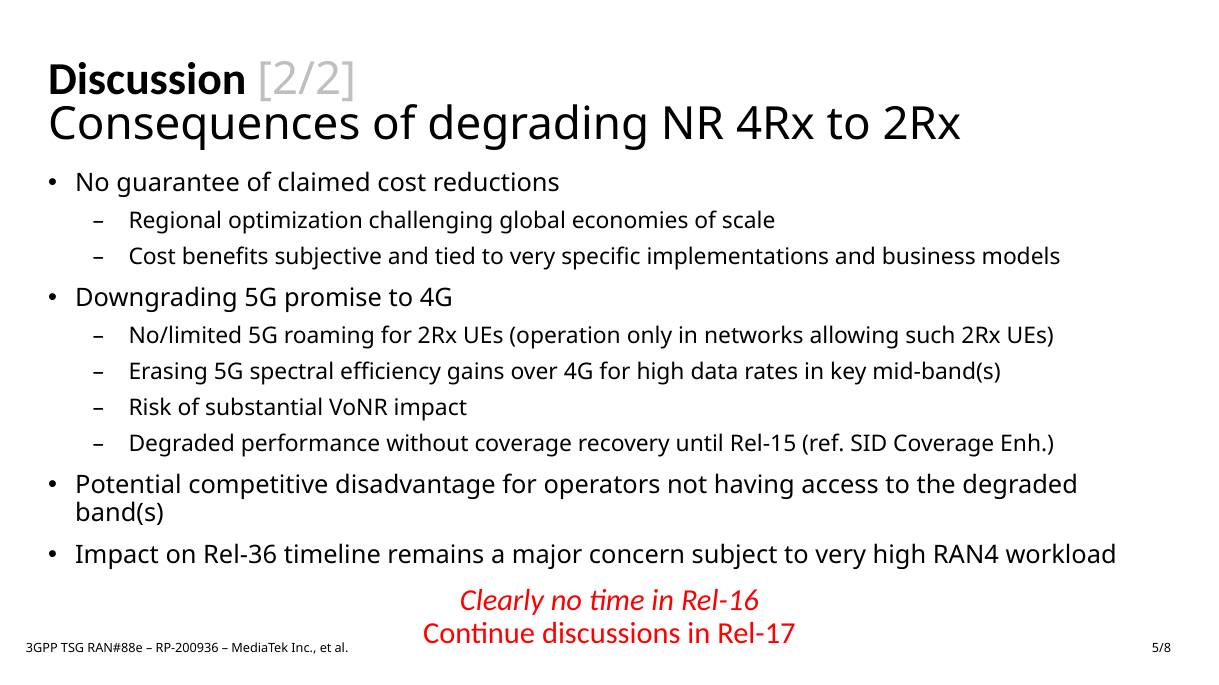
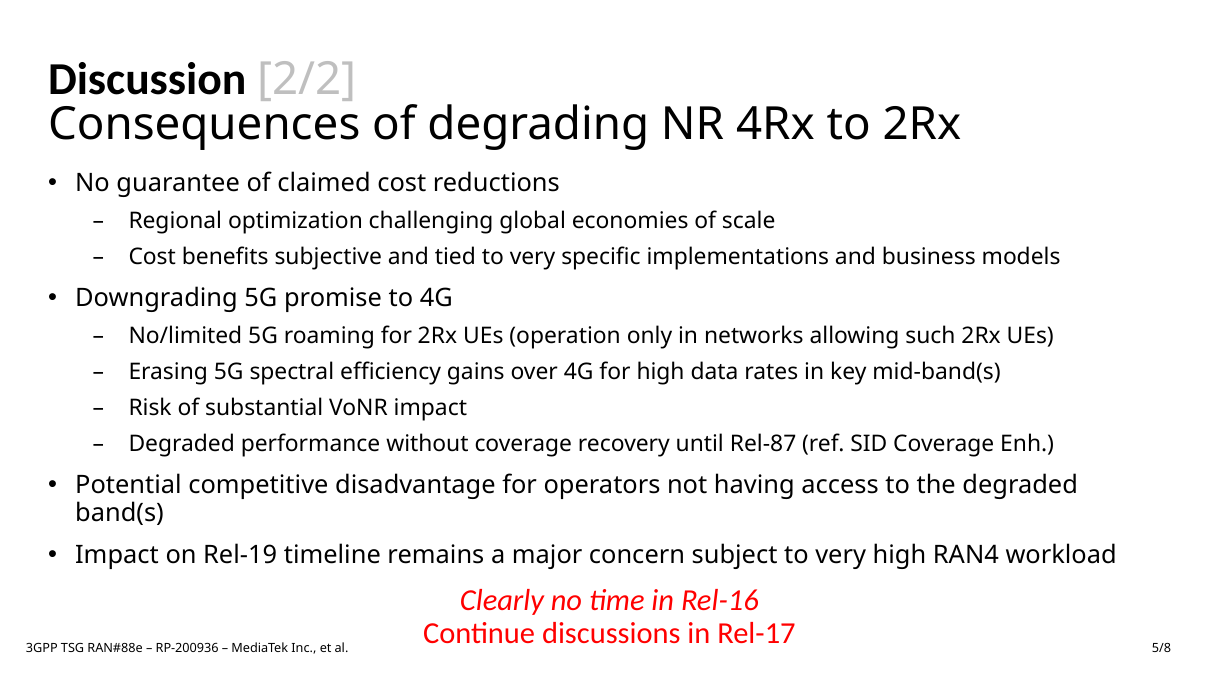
Rel-15: Rel-15 -> Rel-87 (763, 444)
Rel-36: Rel-36 -> Rel-19 (240, 556)
